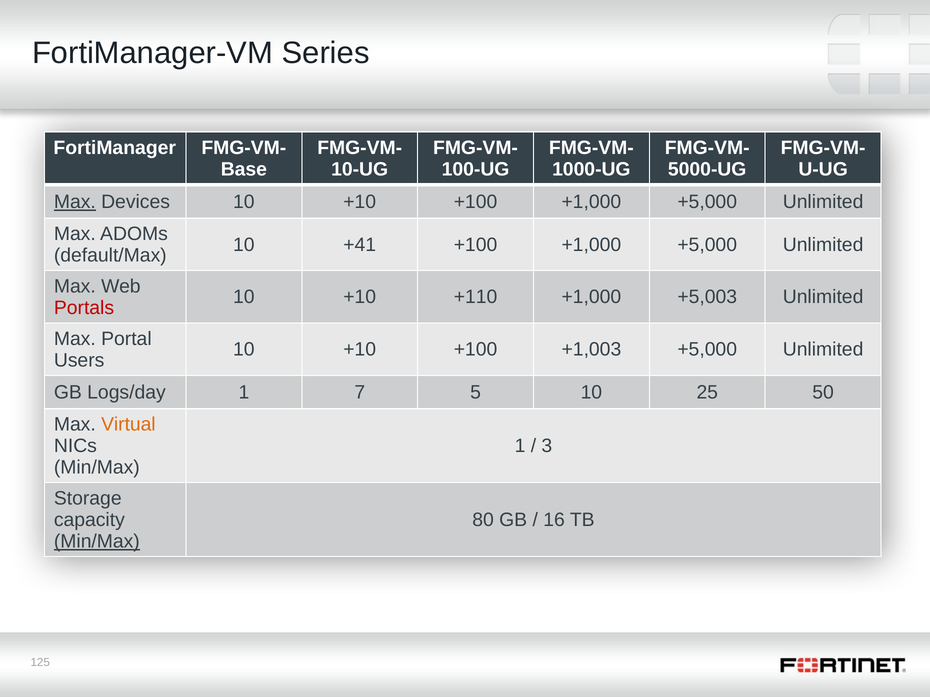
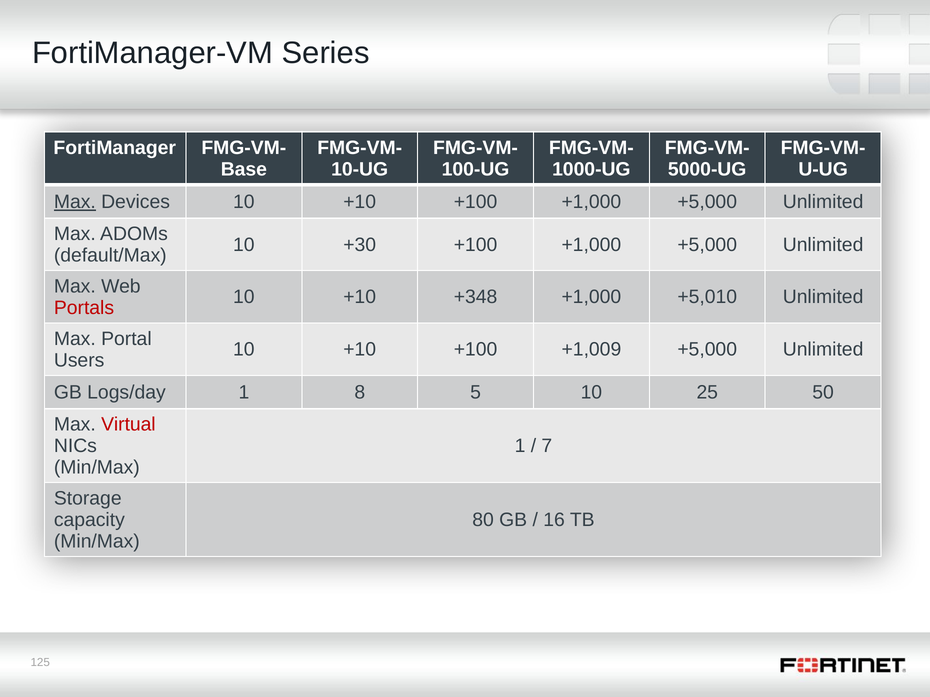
+41: +41 -> +30 (360, 245)
+110: +110 -> +348 (476, 297)
+5,003: +5,003 -> +5,010 (707, 297)
+1,003: +1,003 -> +1,009 (591, 350)
7: 7 -> 8 (360, 393)
Virtual colour: orange -> red (128, 425)
3: 3 -> 7 (547, 446)
Min/Max underline: present -> none (97, 542)
